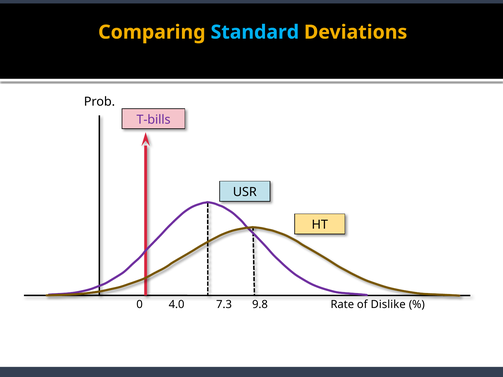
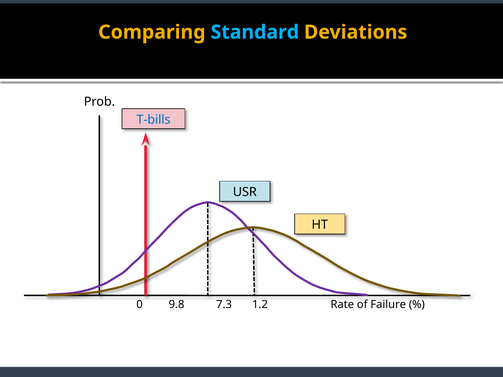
T-bills colour: purple -> blue (154, 120)
4.0: 4.0 -> 9.8 (177, 305)
9.8: 9.8 -> 1.2 (260, 305)
Dislike: Dislike -> Failure (388, 305)
